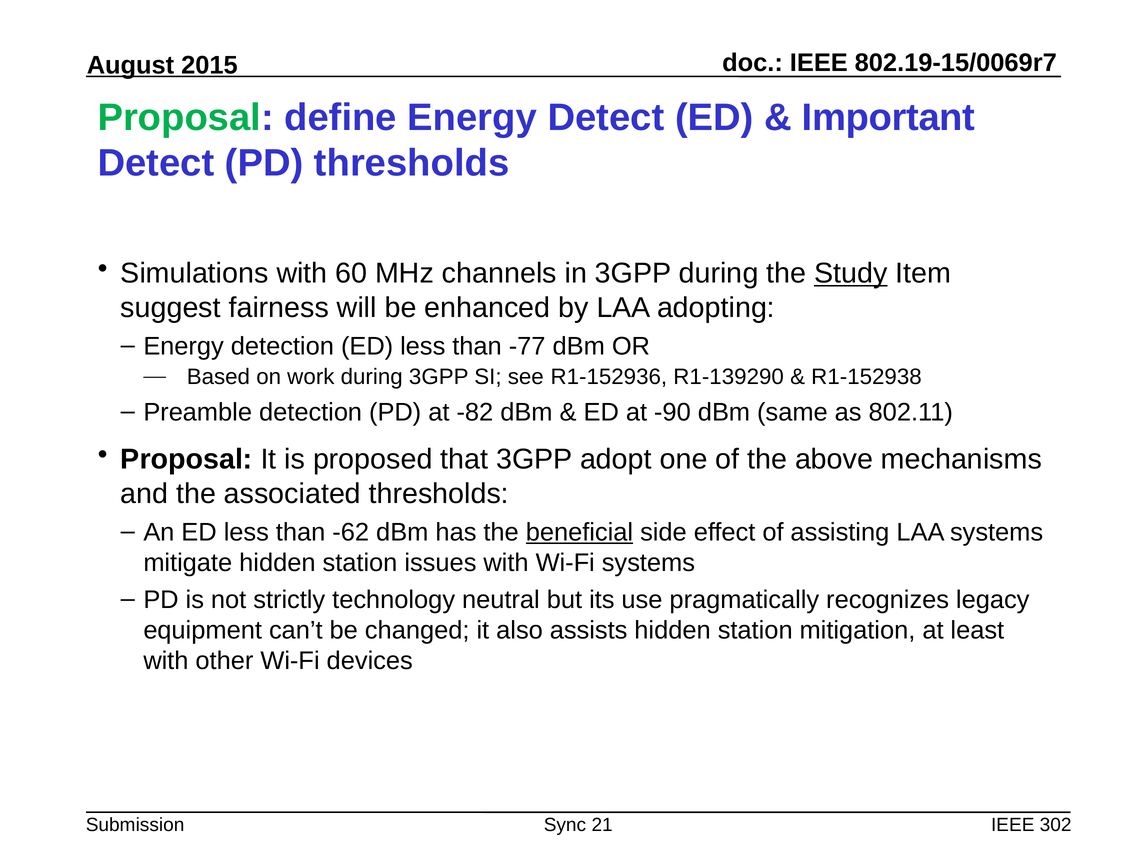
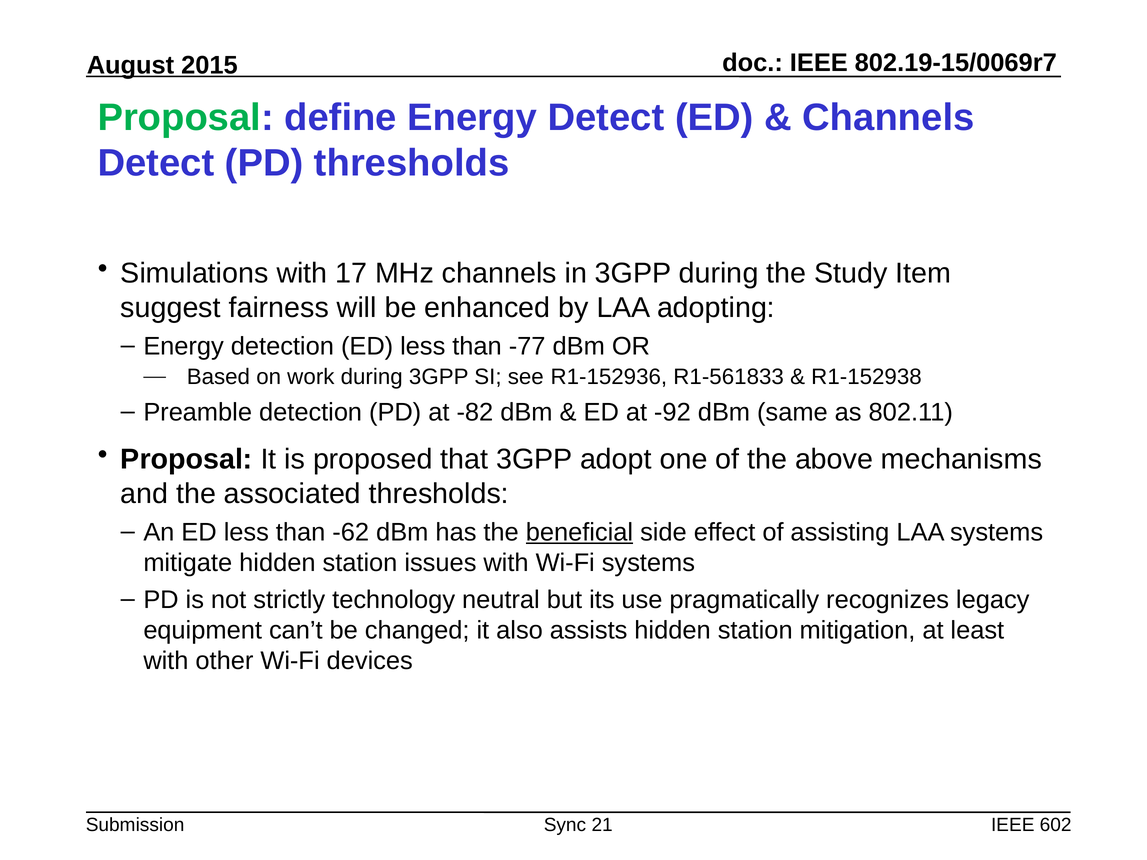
Important: Important -> Channels (888, 117)
60: 60 -> 17 (351, 273)
Study underline: present -> none (851, 273)
R1-139290: R1-139290 -> R1-561833 (729, 377)
-90: -90 -> -92 (672, 412)
302: 302 -> 602 (1056, 825)
